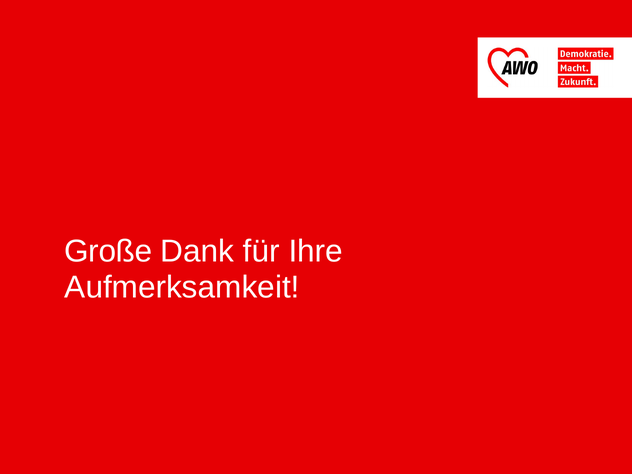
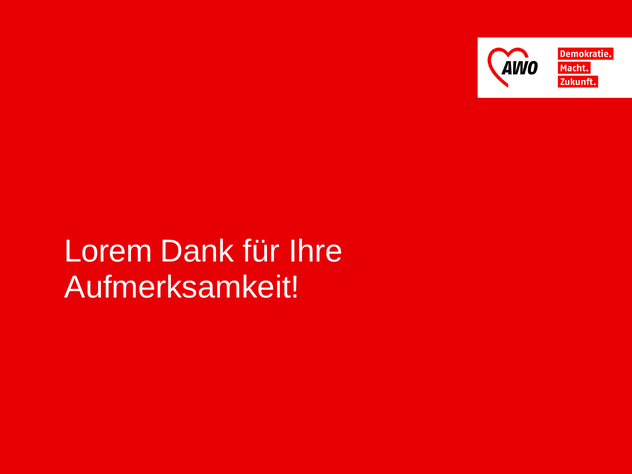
Große: Große -> Lorem (108, 251)
